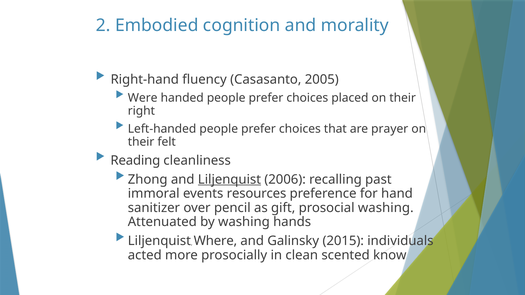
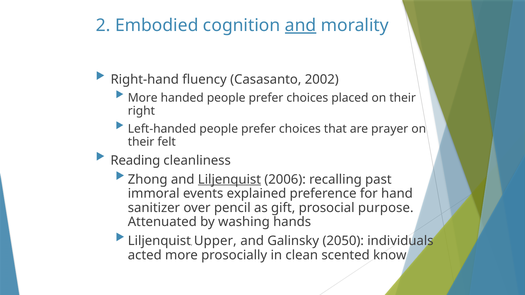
and underline: none -> present (301, 26)
2005: 2005 -> 2002 (322, 80)
Were: Were -> More (143, 98)
resources: resources -> explained (256, 194)
prosocial washing: washing -> purpose (386, 208)
Where: Where -> Upper (215, 241)
2015: 2015 -> 2050 (343, 241)
